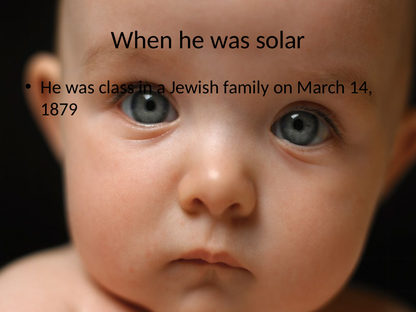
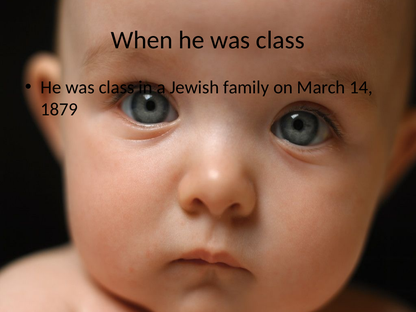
When he was solar: solar -> class (280, 40)
